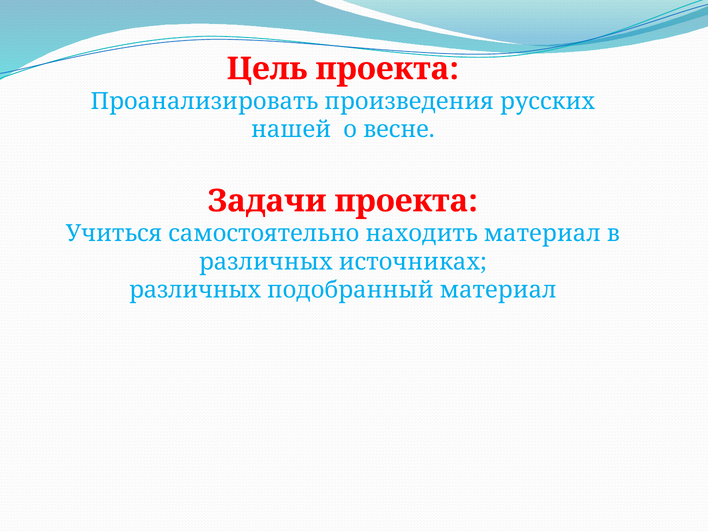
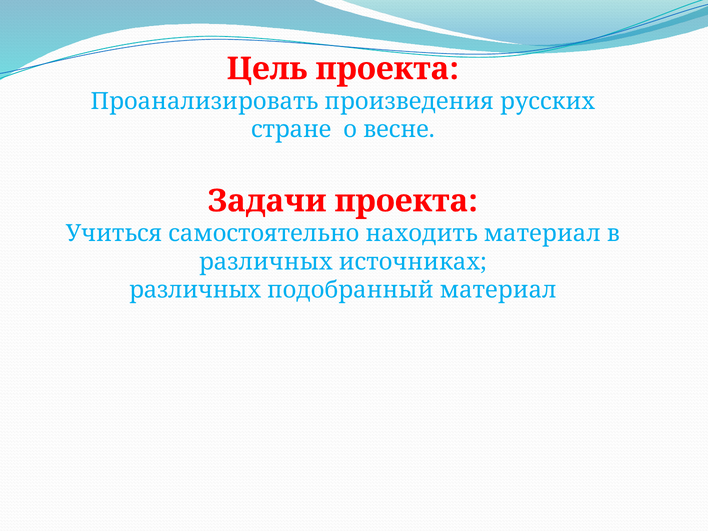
нашей: нашей -> стране (291, 130)
